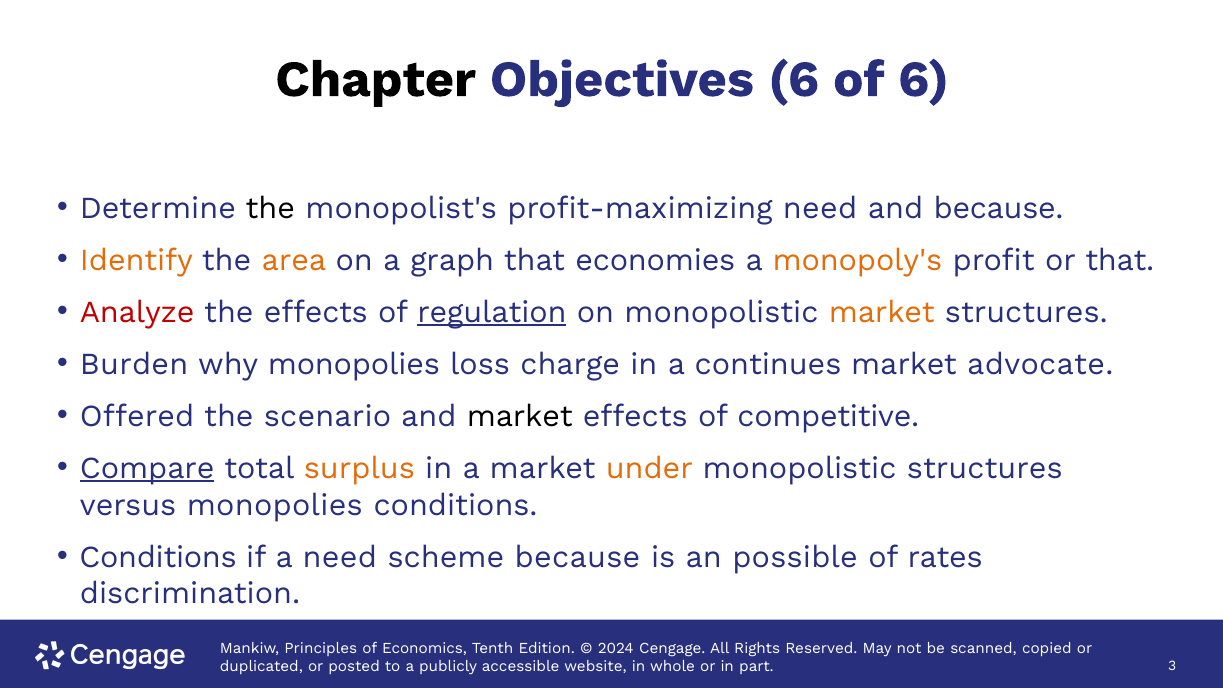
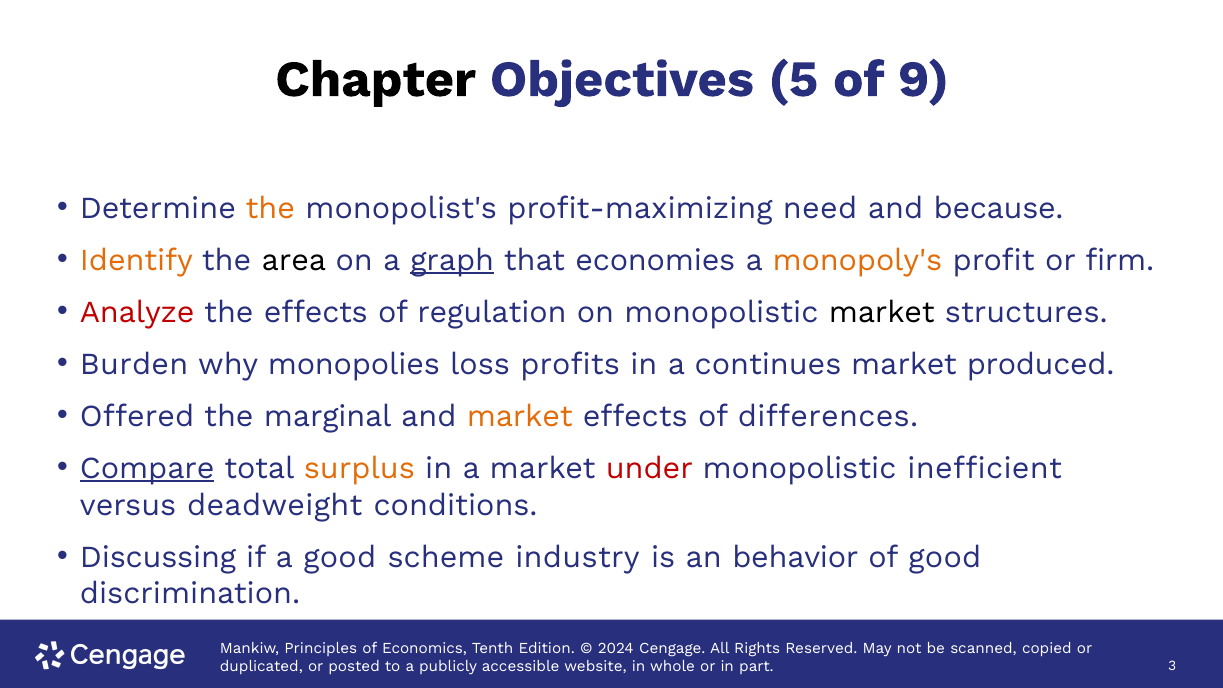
Objectives 6: 6 -> 5 (793, 79)
of 6: 6 -> 9 (923, 79)
the colour: black -> orange (270, 208)
area colour: orange -> black (294, 260)
graph underline: none -> present (452, 260)
or that: that -> firm (1120, 260)
regulation underline: present -> none (492, 312)
market colour: orange -> black (882, 312)
charge: charge -> profits (570, 364)
advocate: advocate -> produced (1041, 364)
scenario: scenario -> marginal (328, 416)
market colour: black -> orange (520, 416)
competitive: competitive -> differences (828, 416)
under colour: orange -> red (649, 468)
monopolistic structures: structures -> inefficient (985, 468)
versus monopolies: monopolies -> deadweight (275, 505)
Conditions: Conditions -> Discussing (158, 557)
a need: need -> good (340, 557)
scheme because: because -> industry (577, 557)
possible: possible -> behavior (795, 557)
of rates: rates -> good (945, 557)
